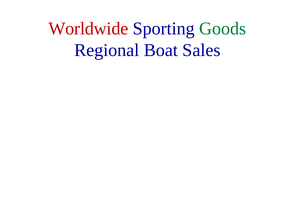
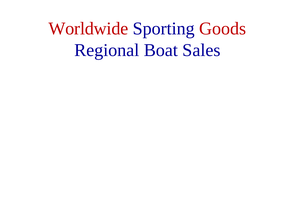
Goods colour: green -> red (223, 29)
